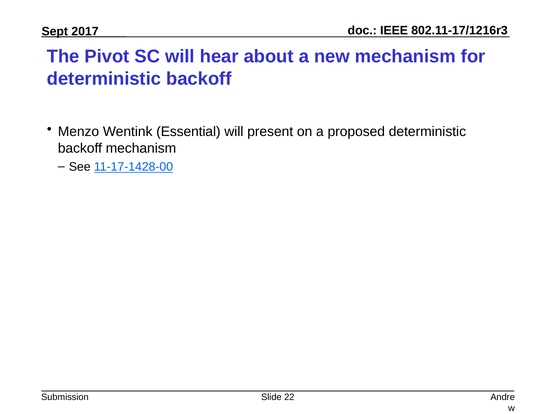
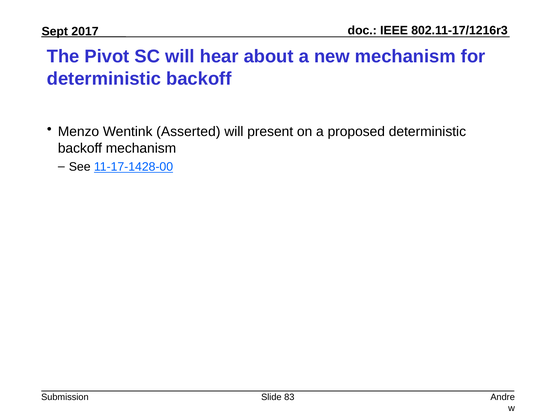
Essential: Essential -> Asserted (188, 131)
22: 22 -> 83 (289, 396)
